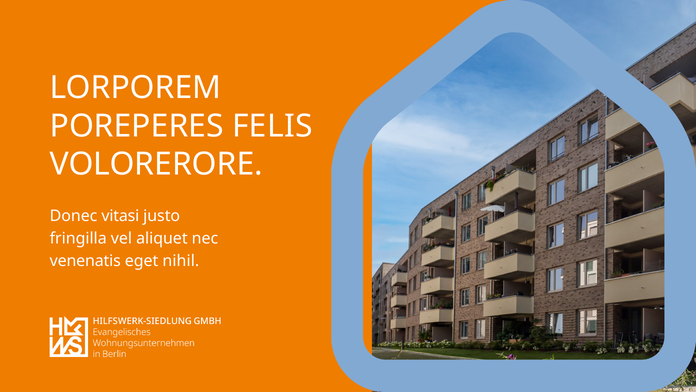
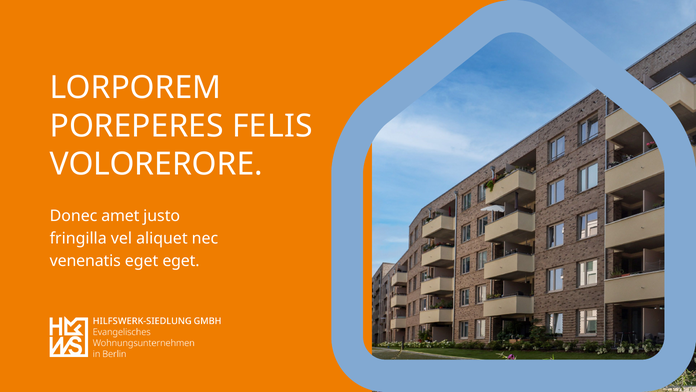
vitasi: vitasi -> amet (120, 215)
eget nihil: nihil -> eget (181, 260)
